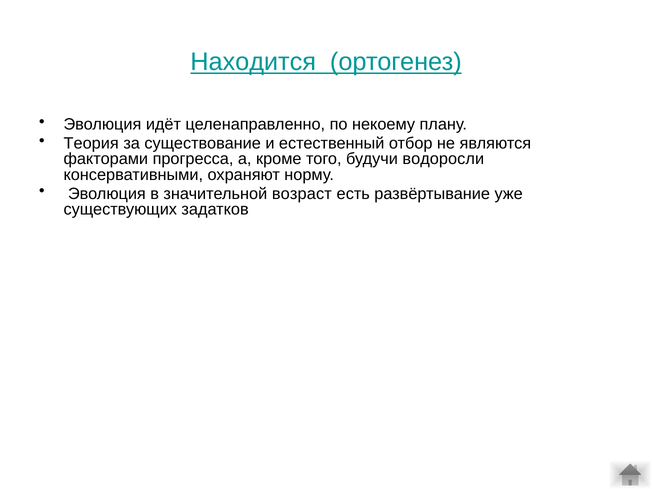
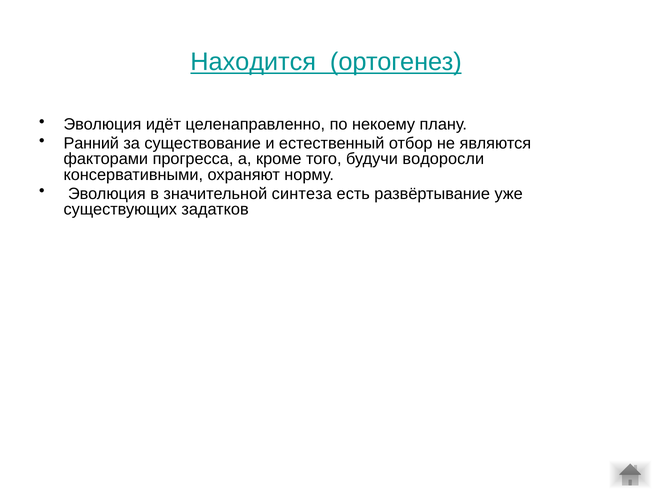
Теория: Теория -> Ранний (91, 143)
возраст: возраст -> синтеза (302, 194)
